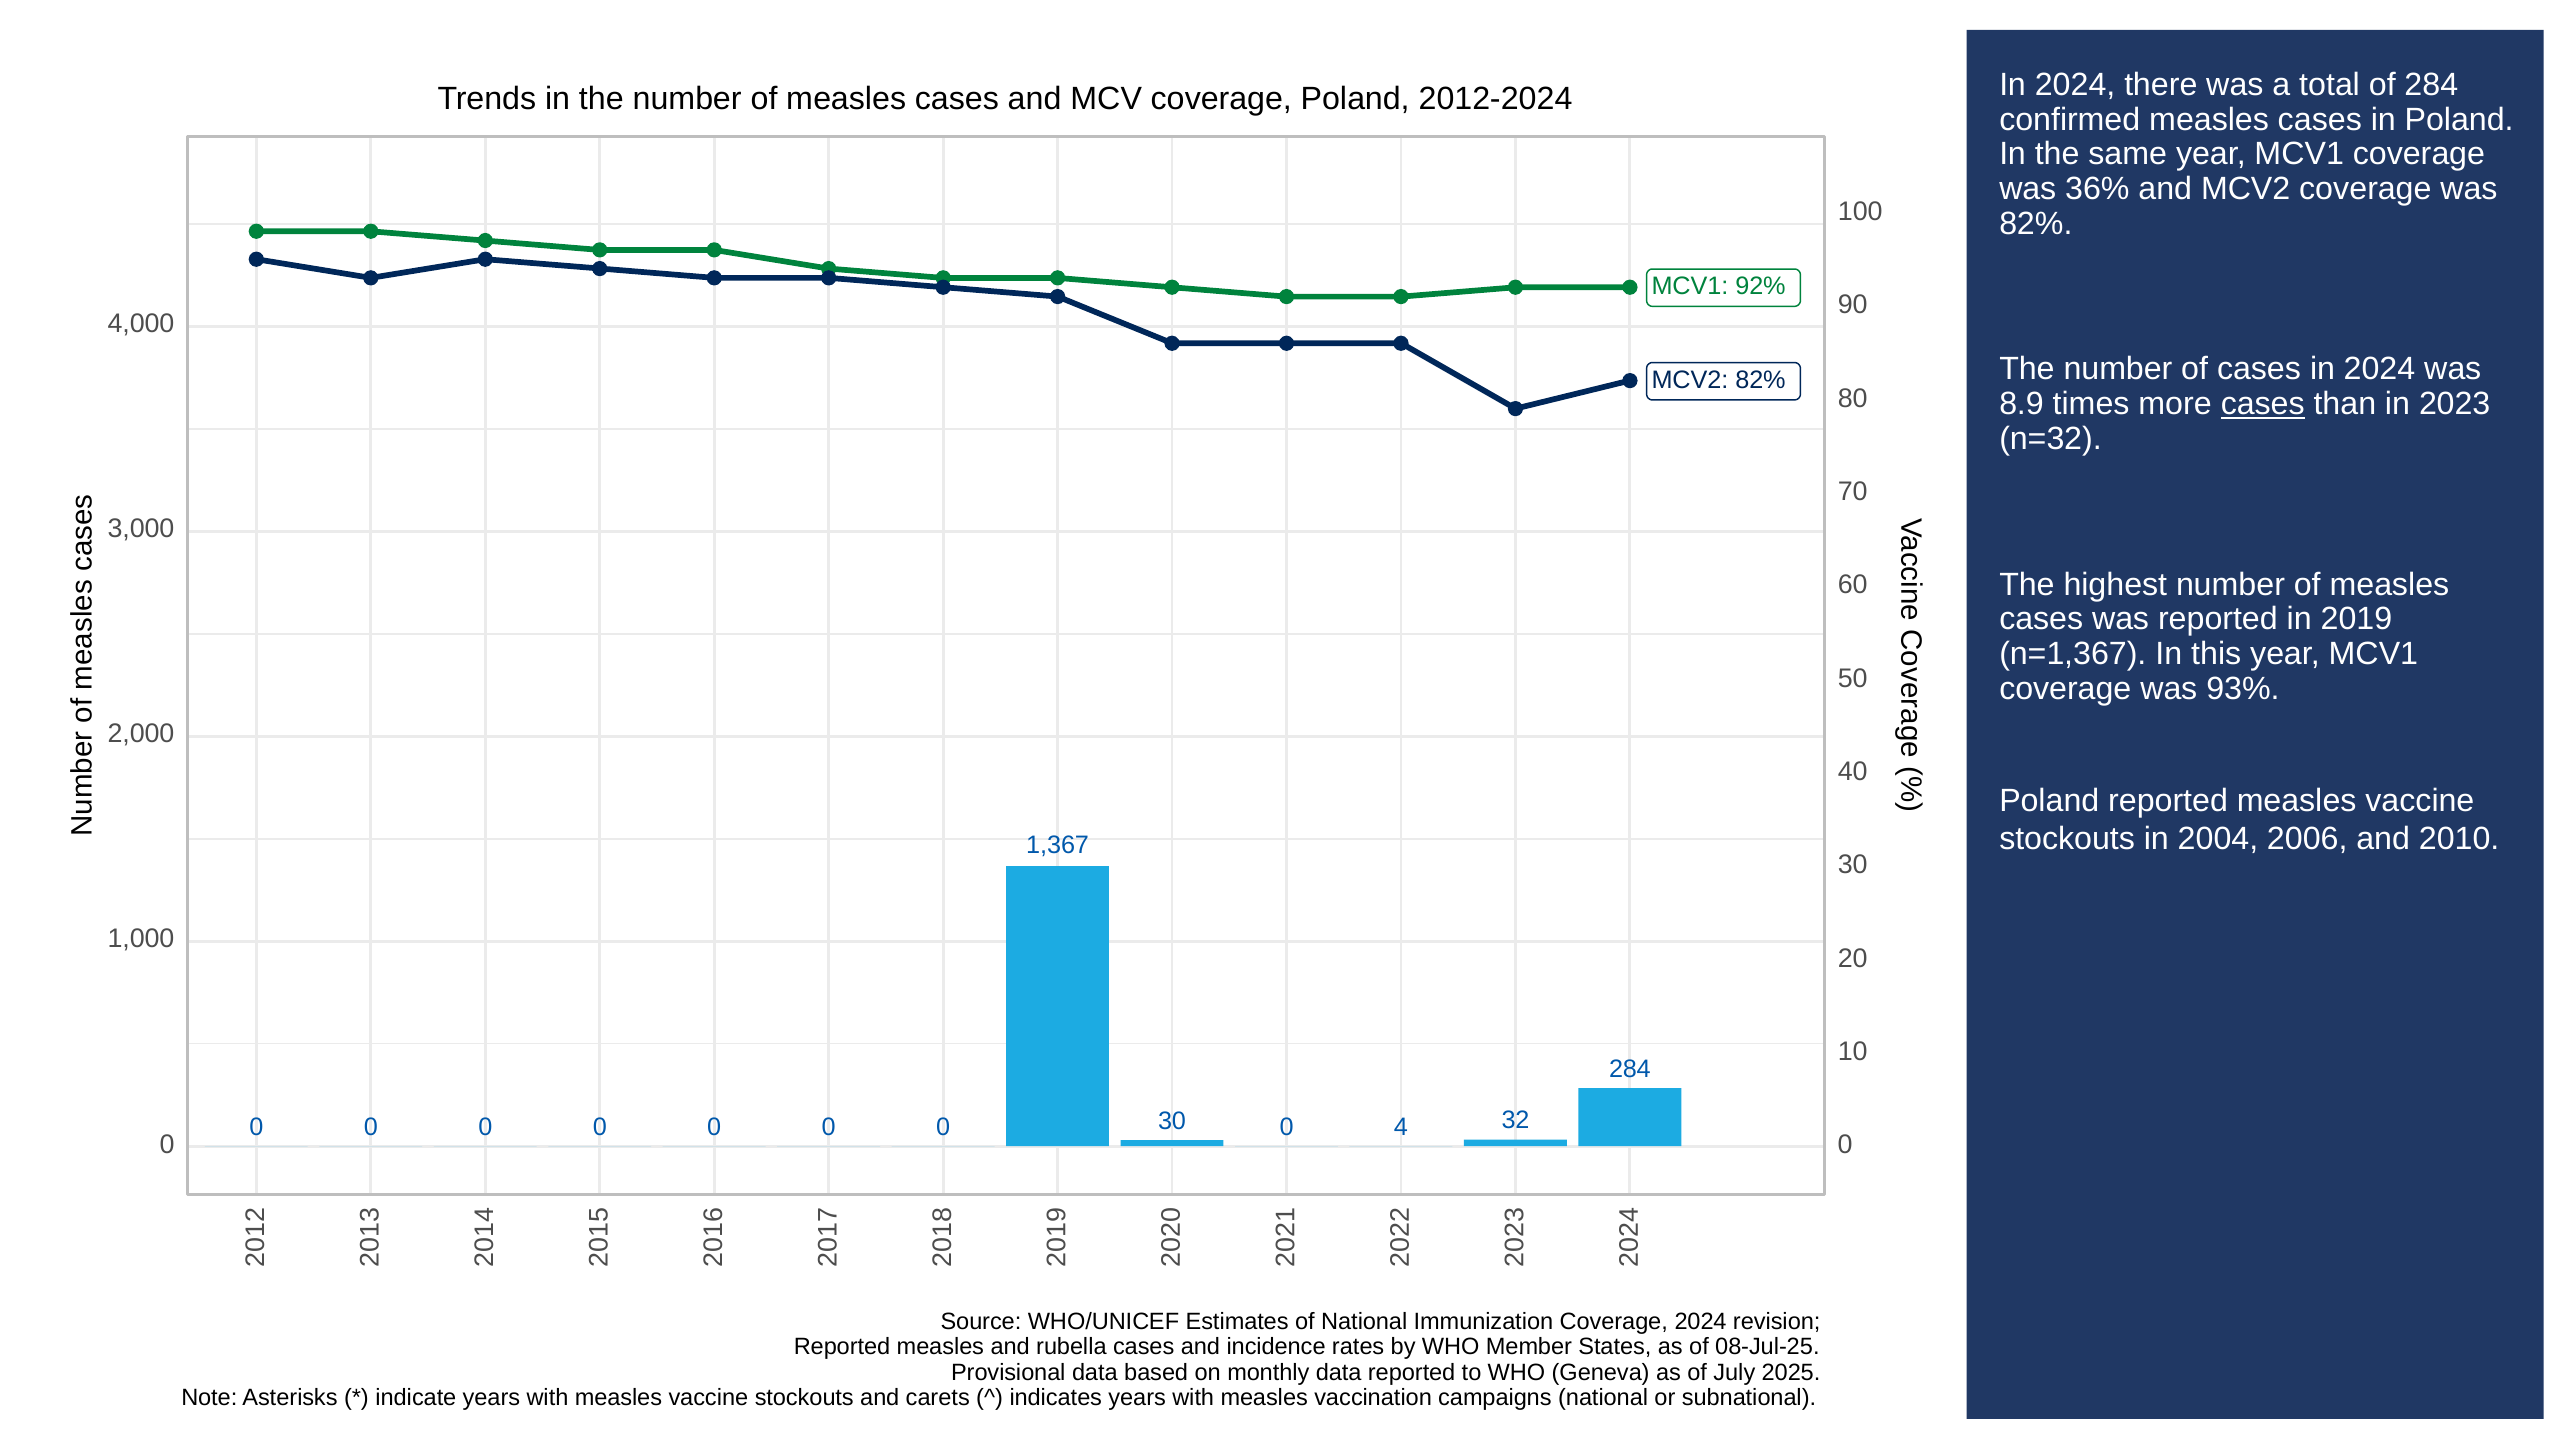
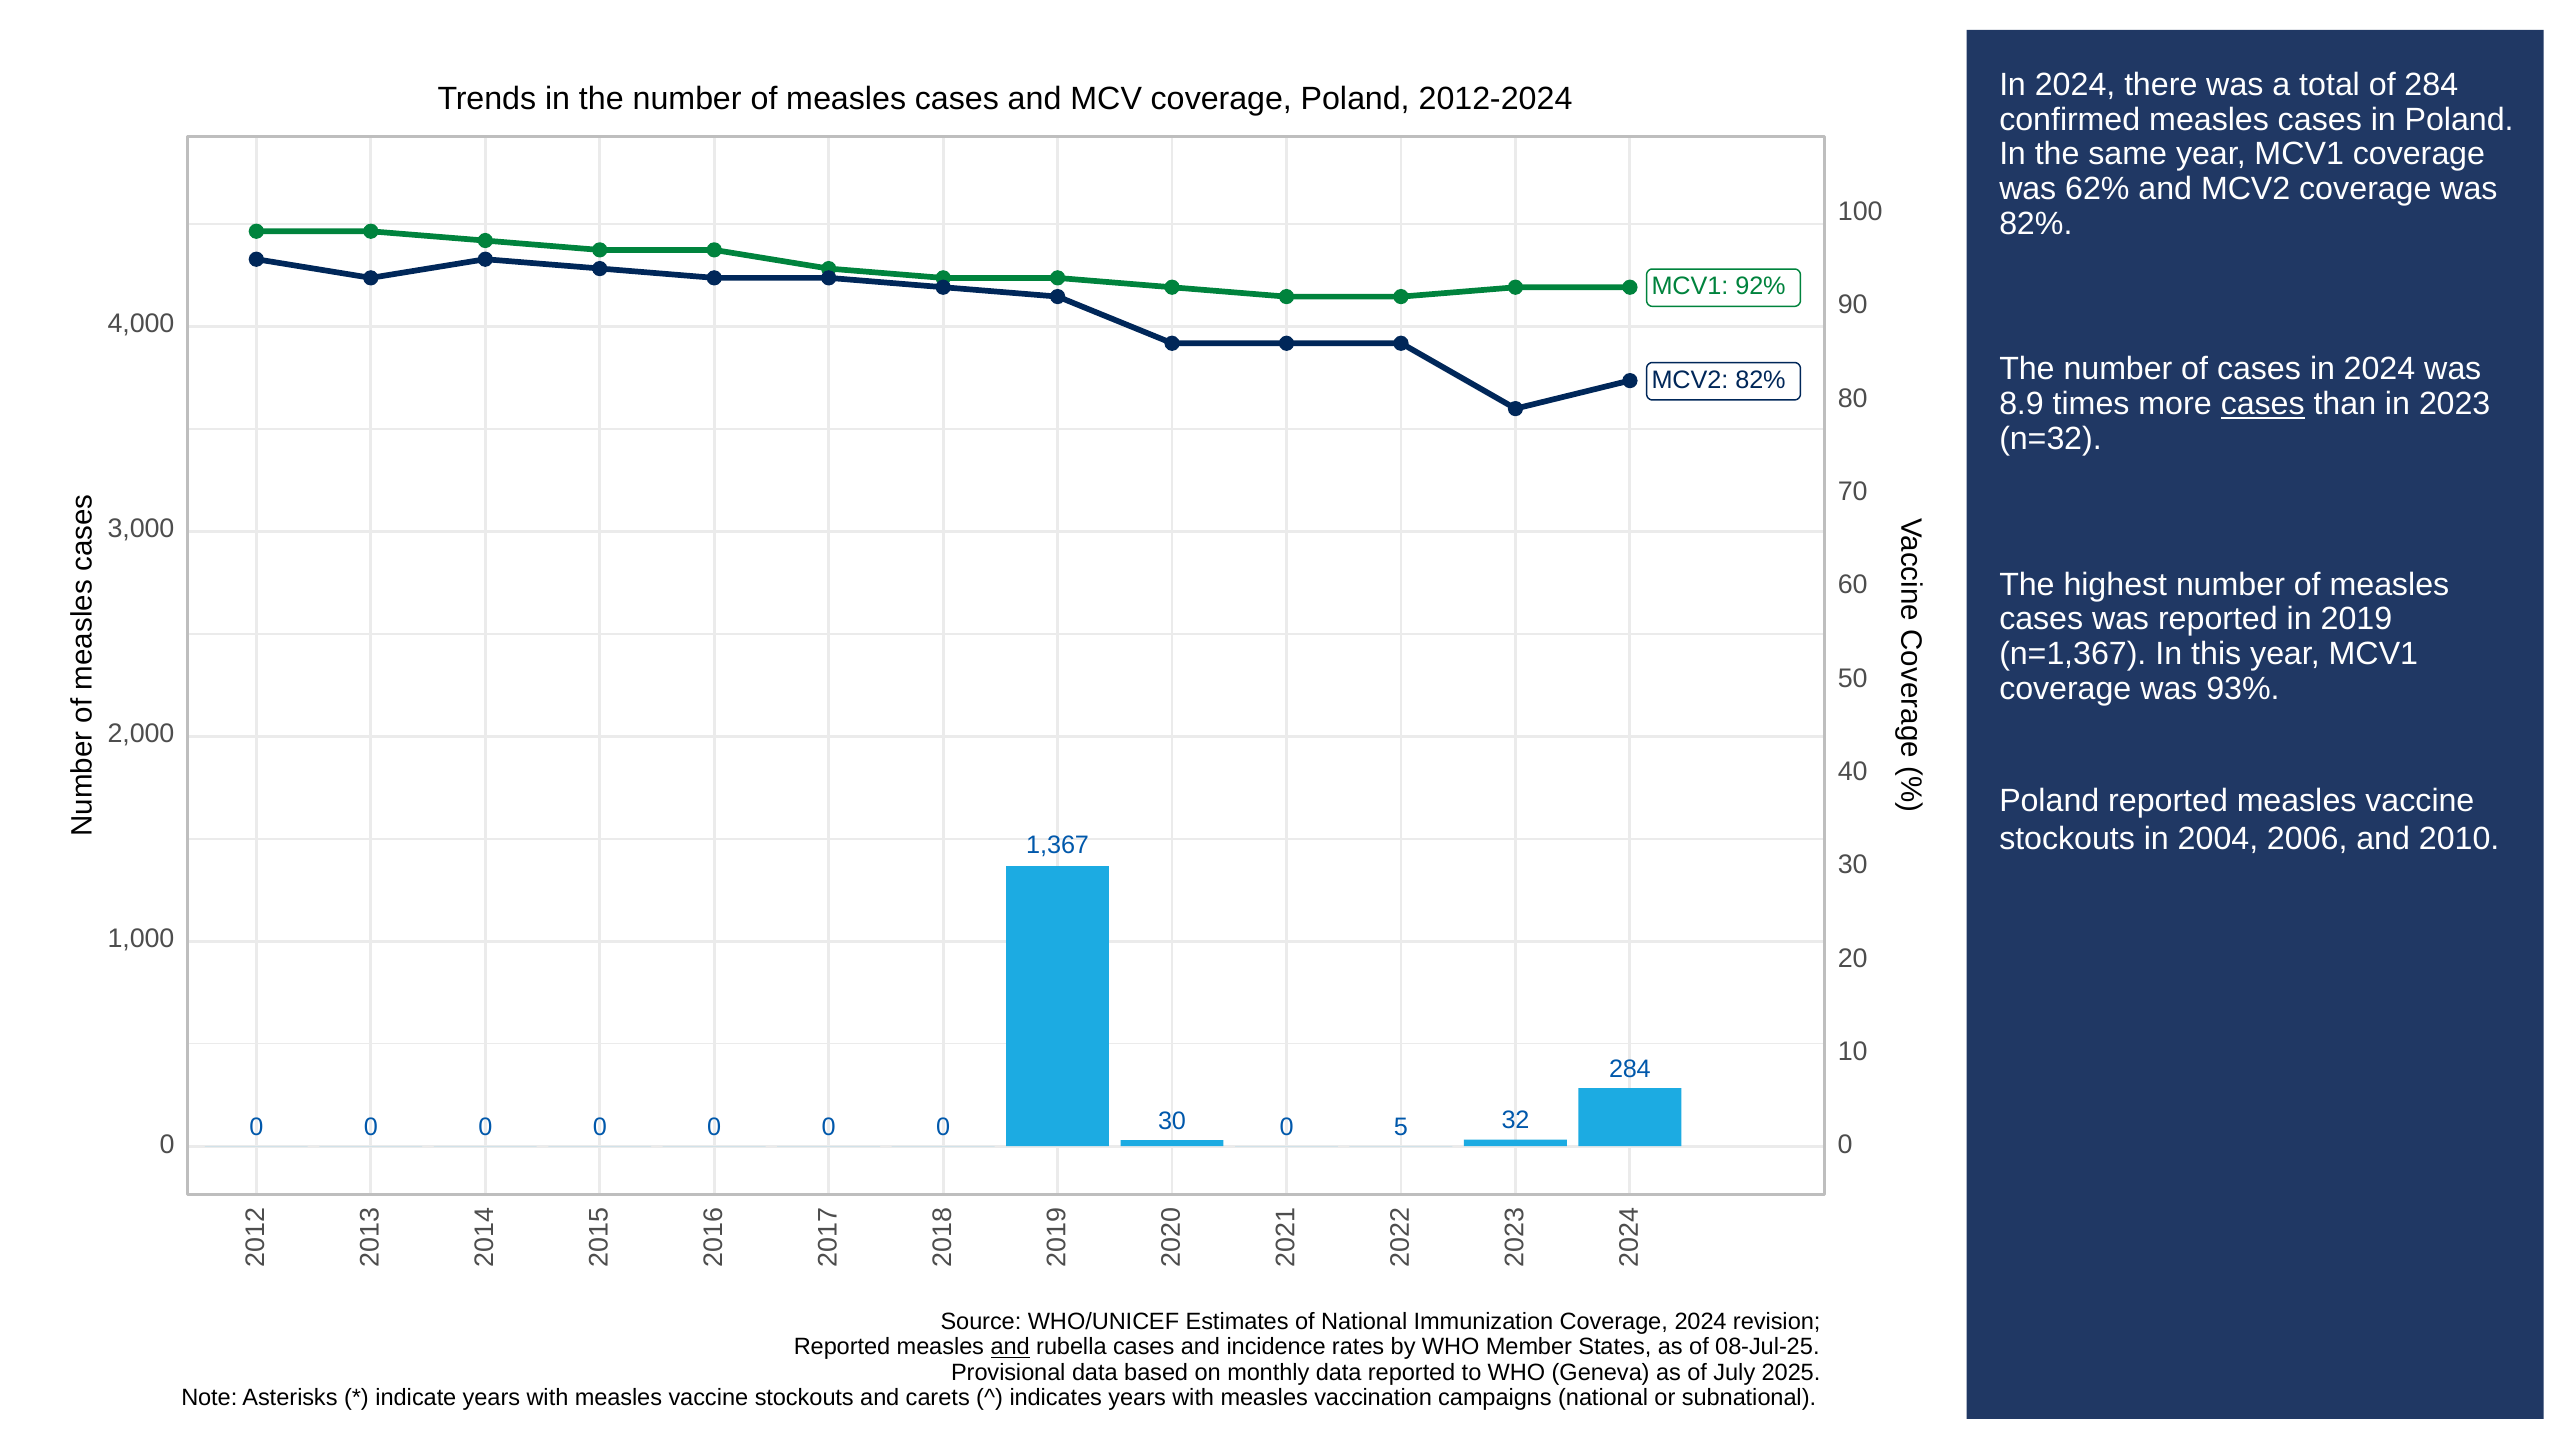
36%: 36% -> 62% (2097, 189)
0 4: 4 -> 5 (1401, 1127)
and underline: none -> present (1010, 1347)
